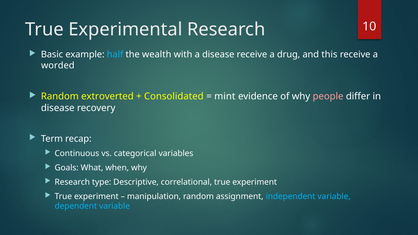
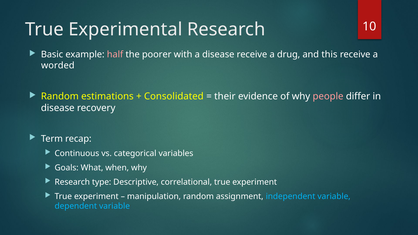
half colour: light blue -> pink (115, 55)
wealth: wealth -> poorer (157, 55)
extroverted: extroverted -> estimations (107, 97)
mint: mint -> their (225, 97)
